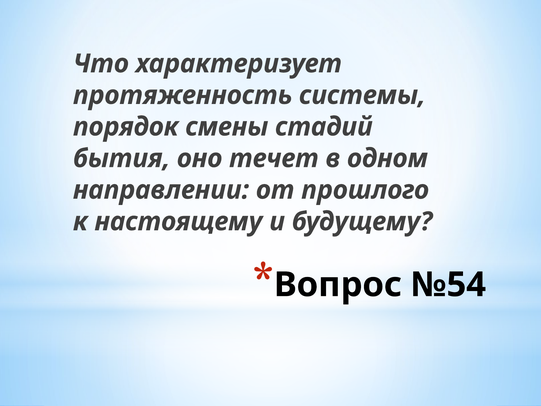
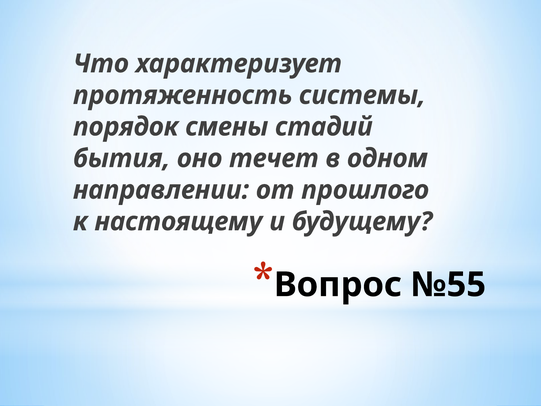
№54: №54 -> №55 (448, 285)
